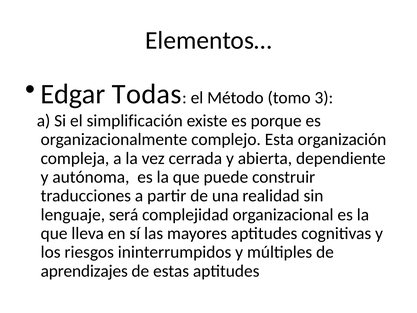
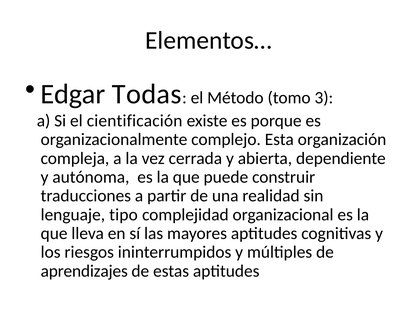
simplificación: simplificación -> cientificación (135, 121)
será: será -> tipo (124, 215)
